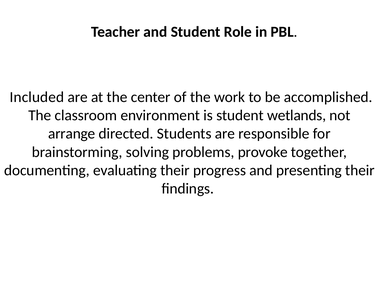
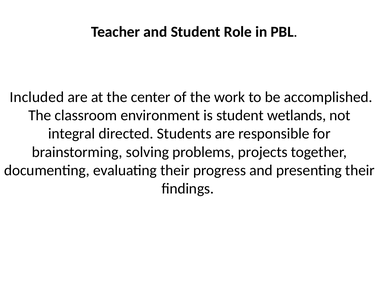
arrange: arrange -> integral (72, 134)
provoke: provoke -> projects (263, 152)
